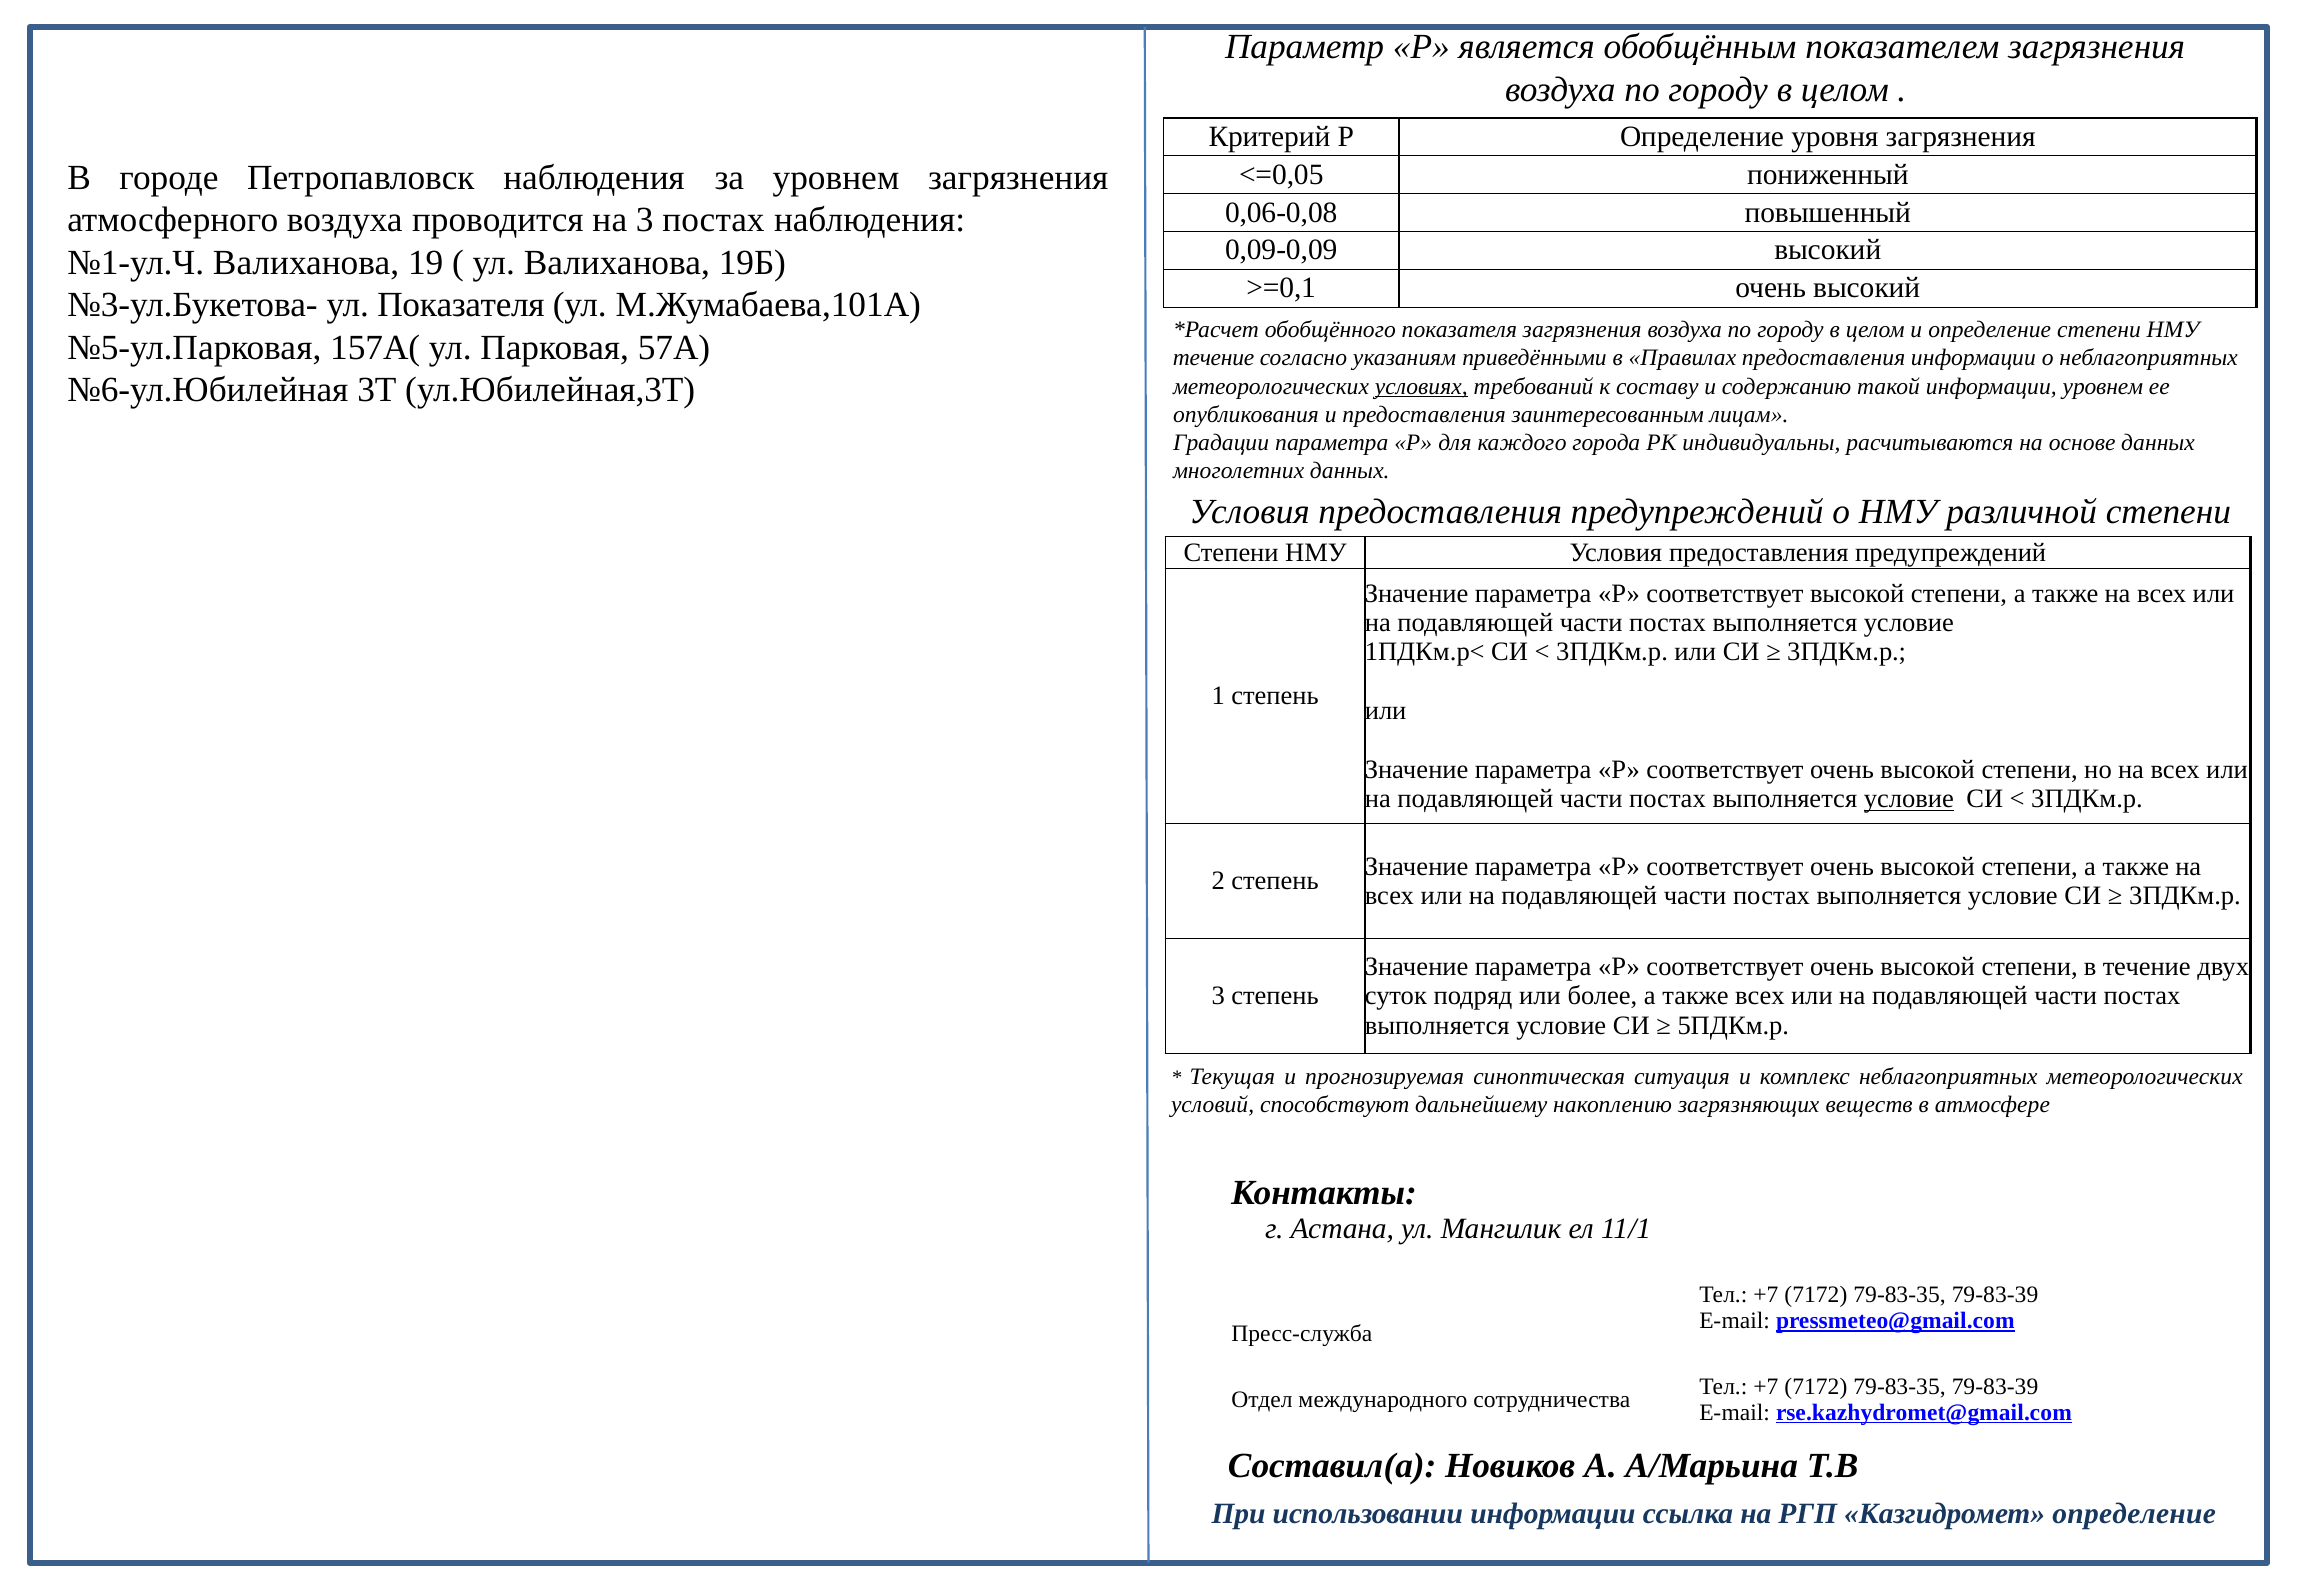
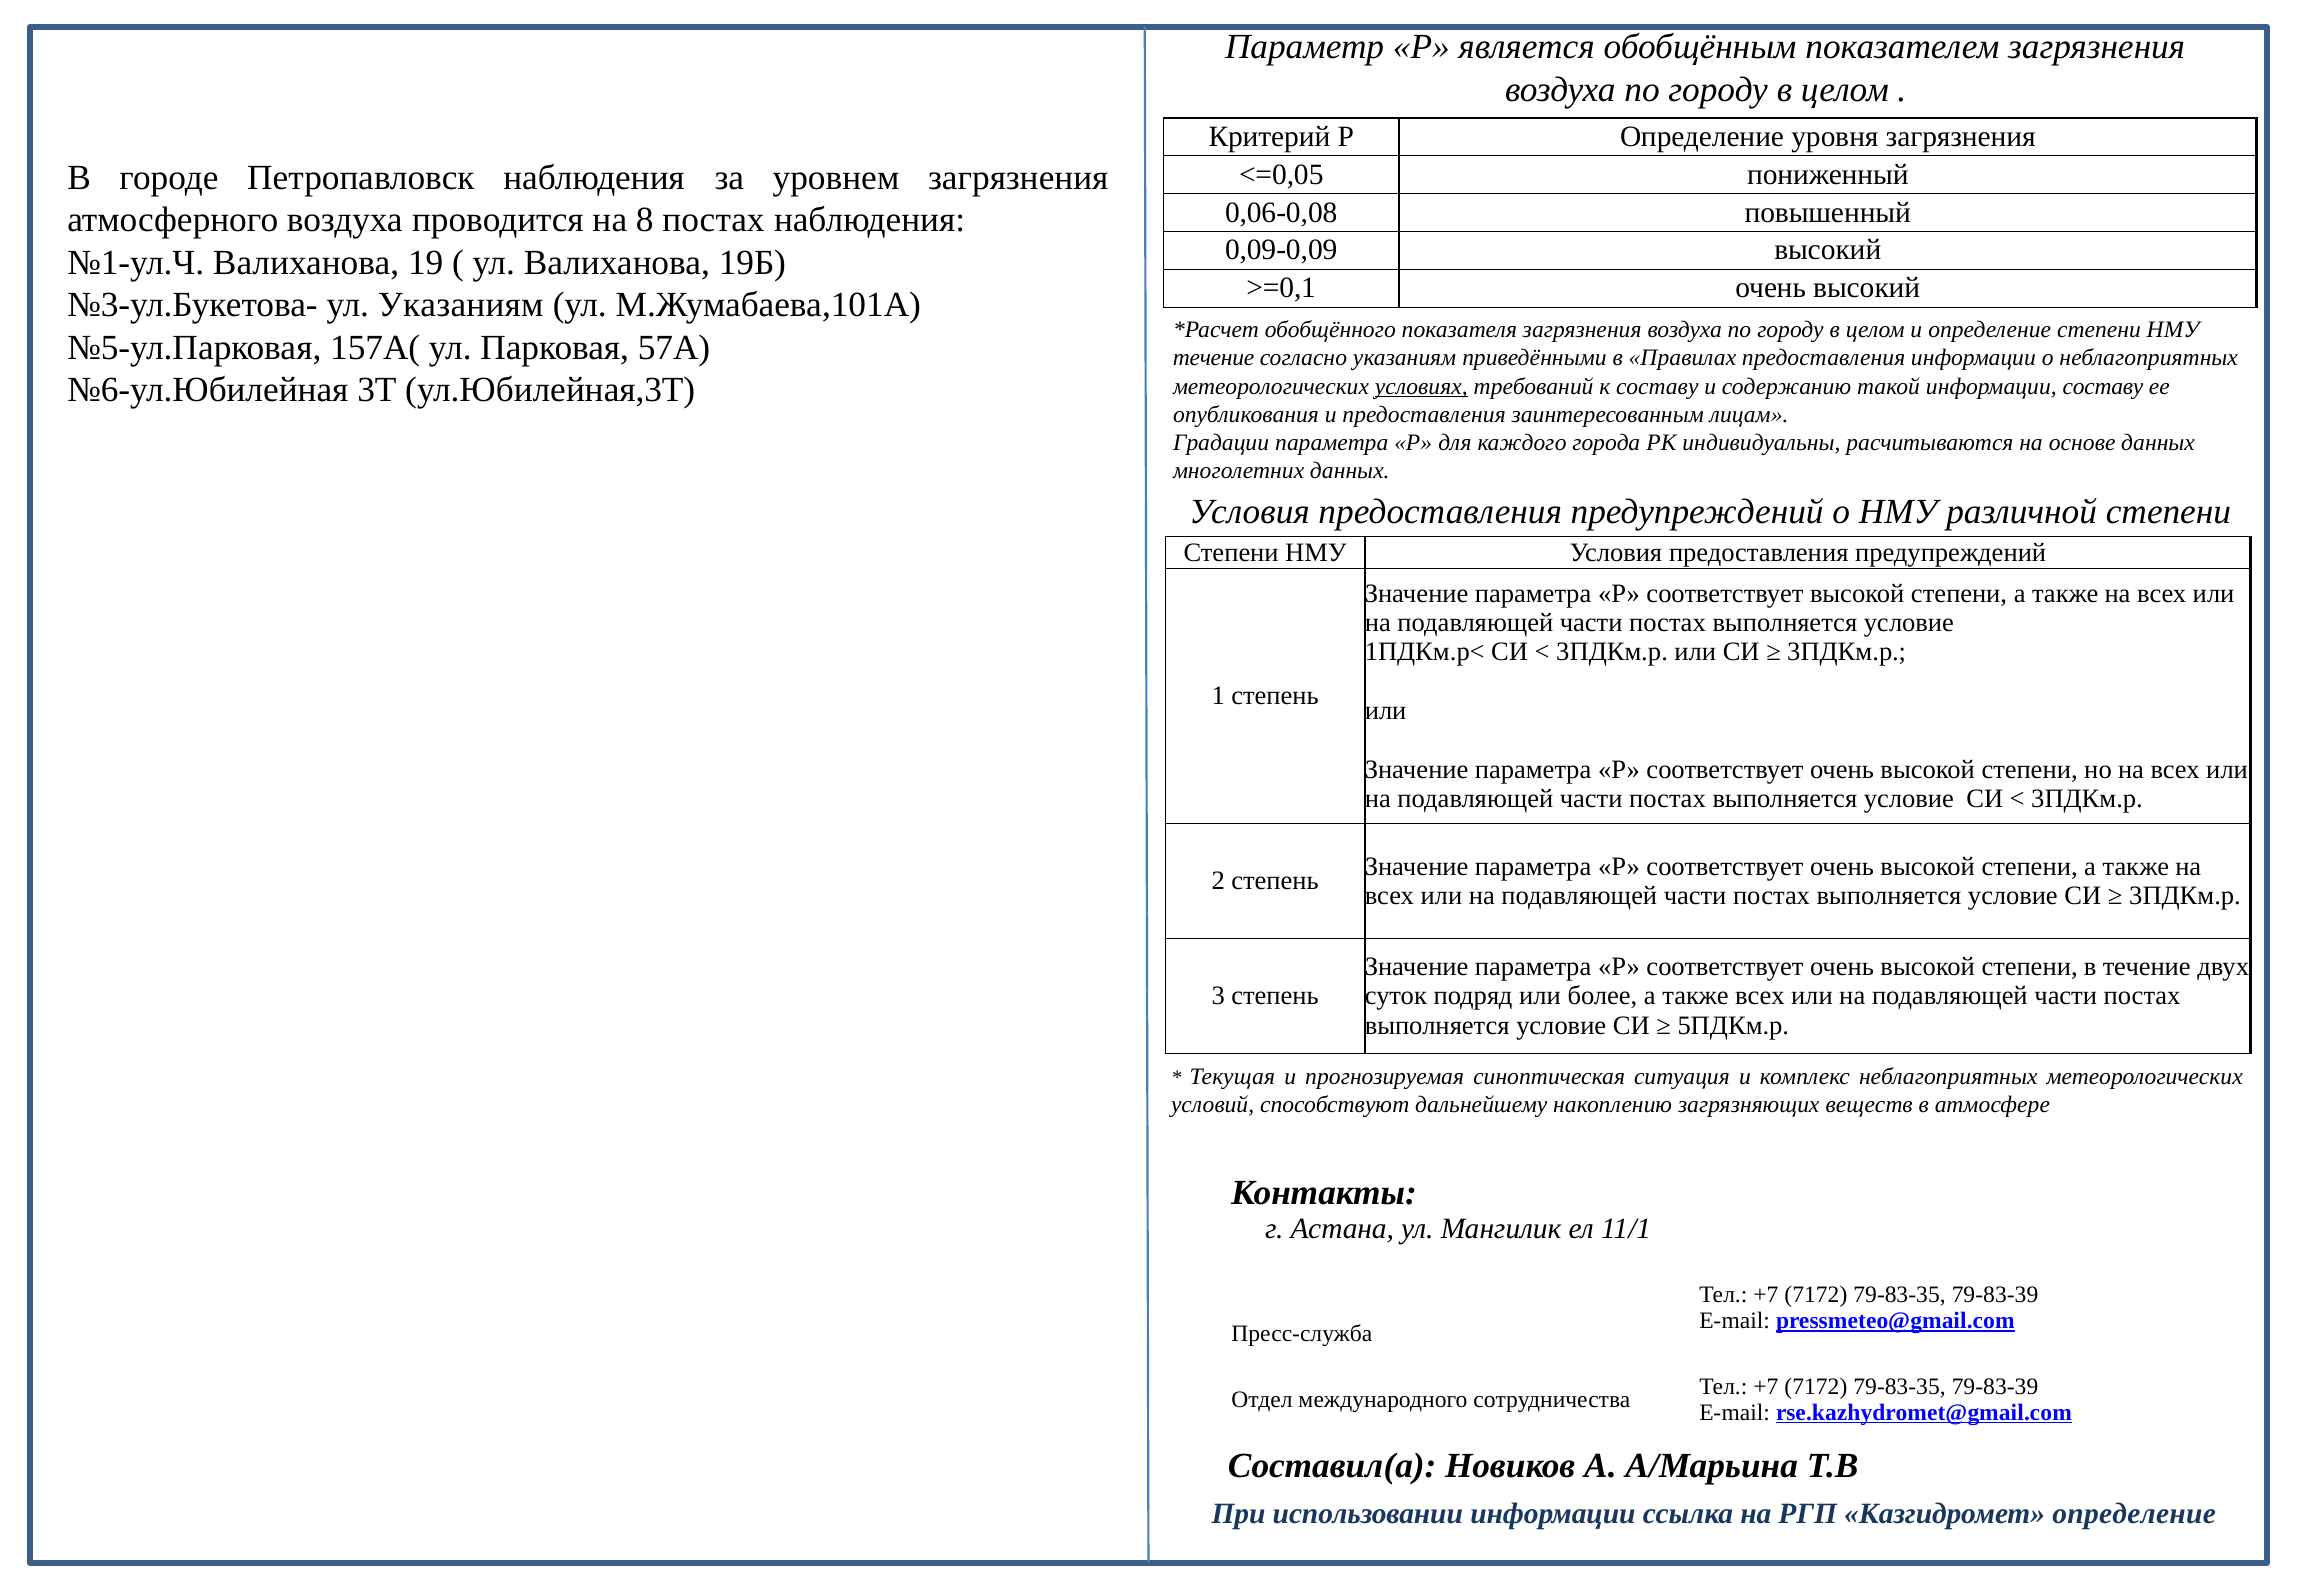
на 3: 3 -> 8 (645, 220)
ул Показателя: Показателя -> Указаниям (461, 305)
информации уровнем: уровнем -> составу (2103, 386)
условие underline: present -> none (1909, 799)
